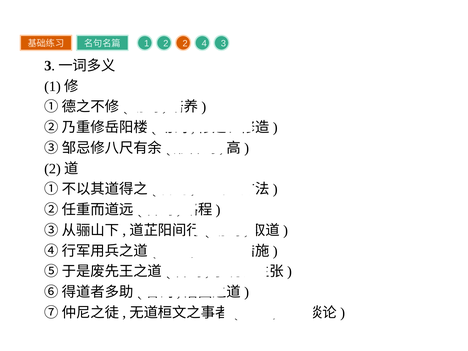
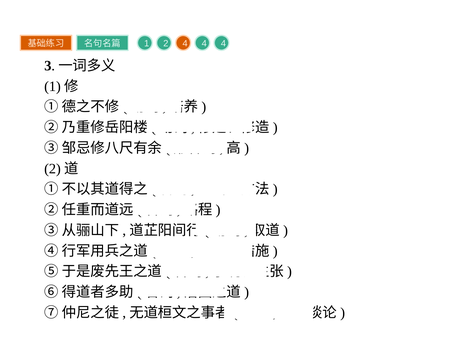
2 2: 2 -> 4 (185, 43)
3: 3 -> 4 (223, 43)
